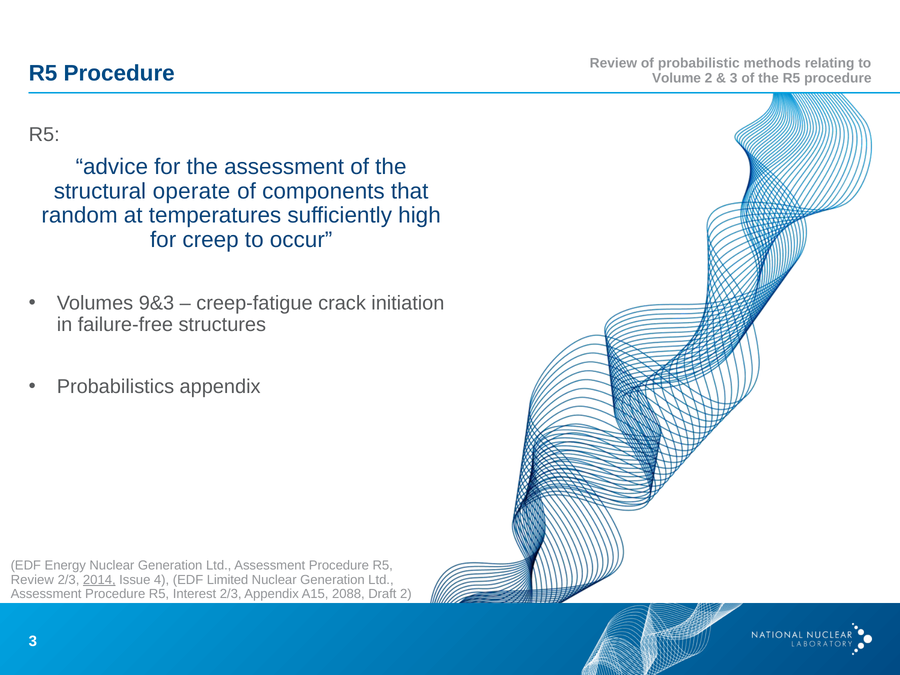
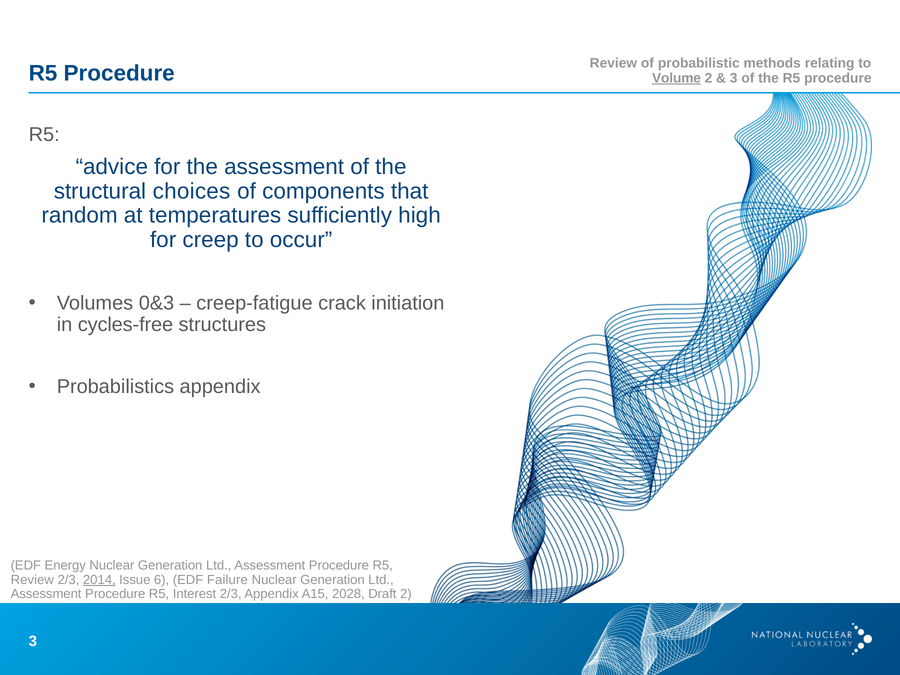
Volume underline: none -> present (677, 78)
operate: operate -> choices (192, 191)
9&3: 9&3 -> 0&3 (157, 303)
failure-free: failure-free -> cycles-free (125, 325)
4: 4 -> 6 (162, 580)
Limited: Limited -> Failure (227, 580)
2088: 2088 -> 2028 (348, 594)
